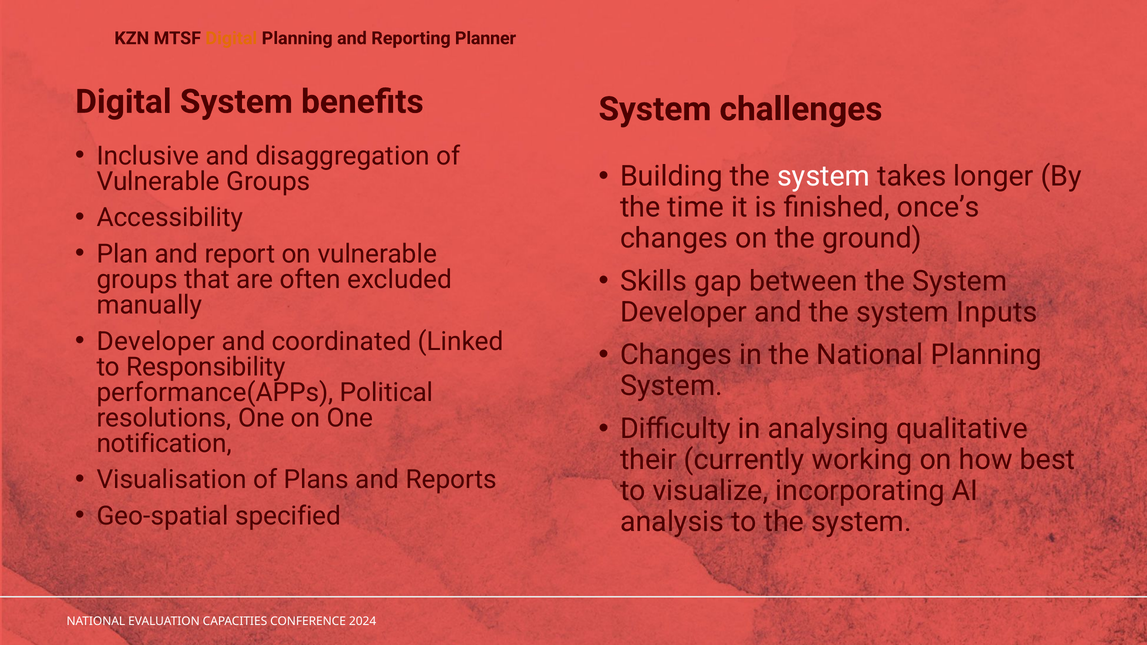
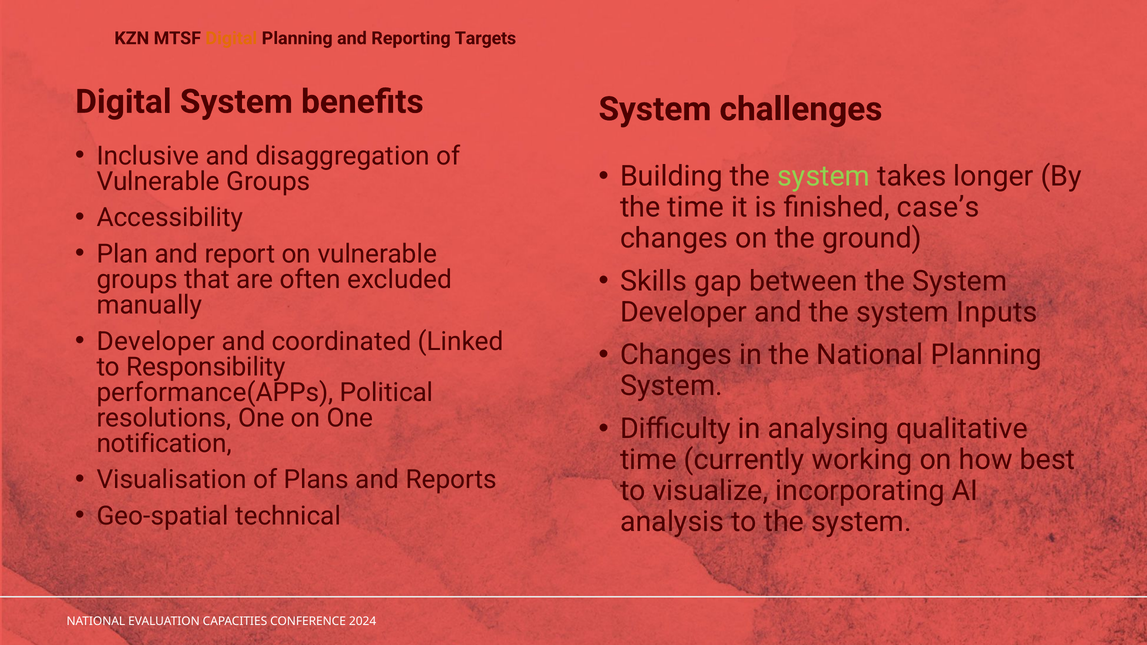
Planner: Planner -> Targets (485, 38)
system colour: white -> light green (824, 176)
once’s: once’s -> case’s (938, 207)
their: their -> time (648, 460)
specified: specified -> technical (288, 516)
